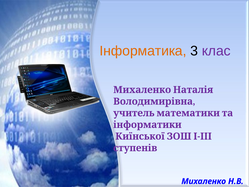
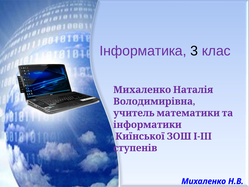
Інформатика colour: orange -> purple (143, 51)
